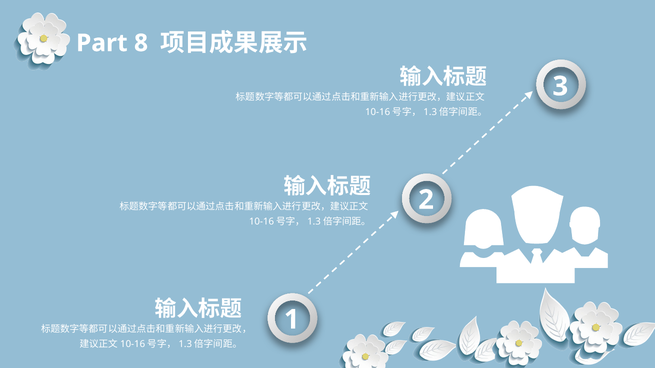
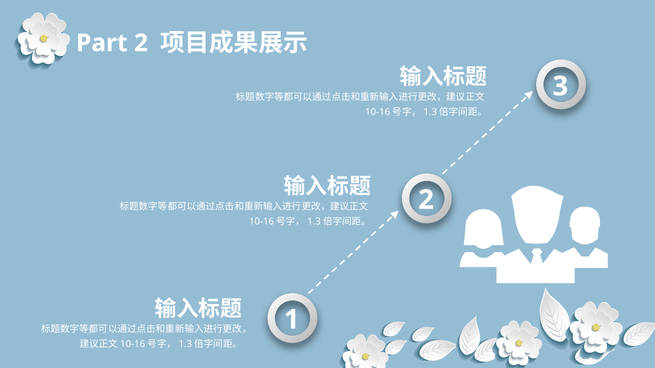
Part 8: 8 -> 2 (141, 43)
